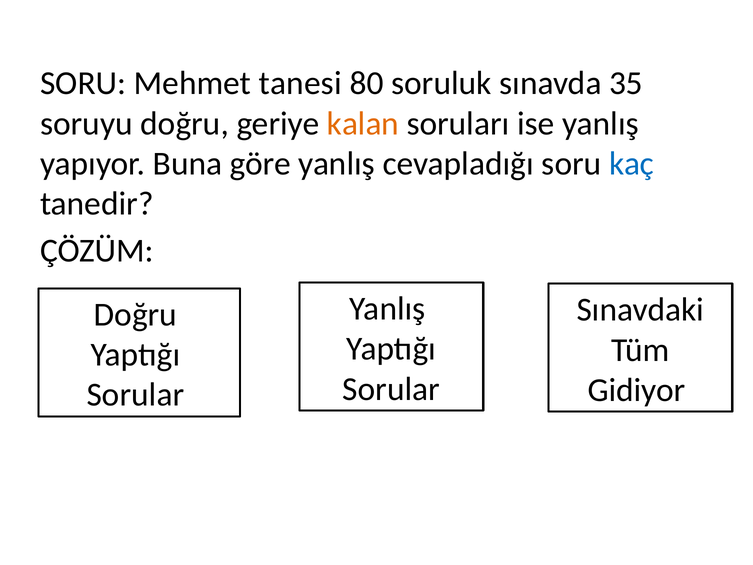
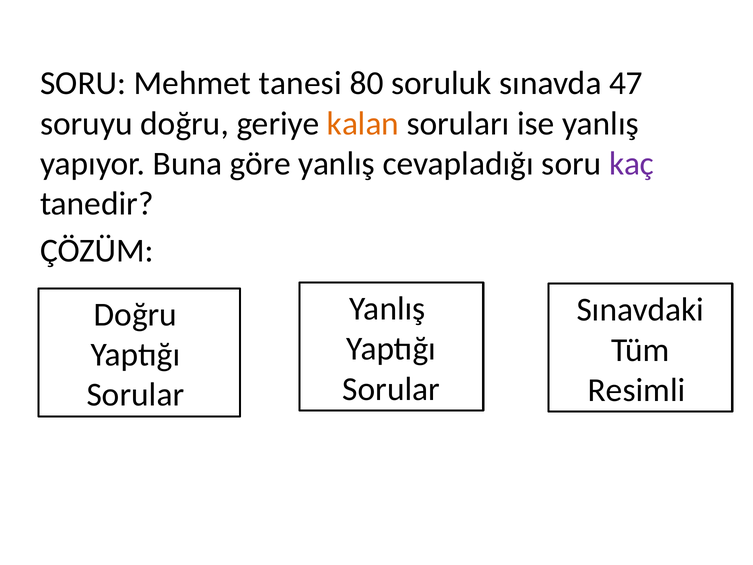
35: 35 -> 47 (626, 83)
kaç colour: blue -> purple (632, 164)
Gidiyor: Gidiyor -> Resimli (637, 390)
